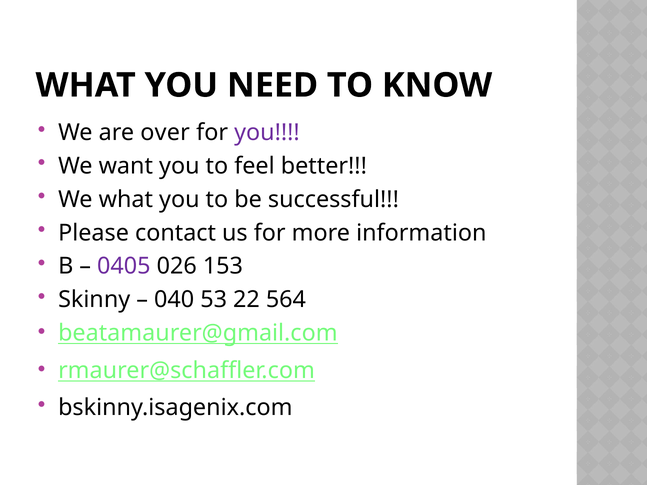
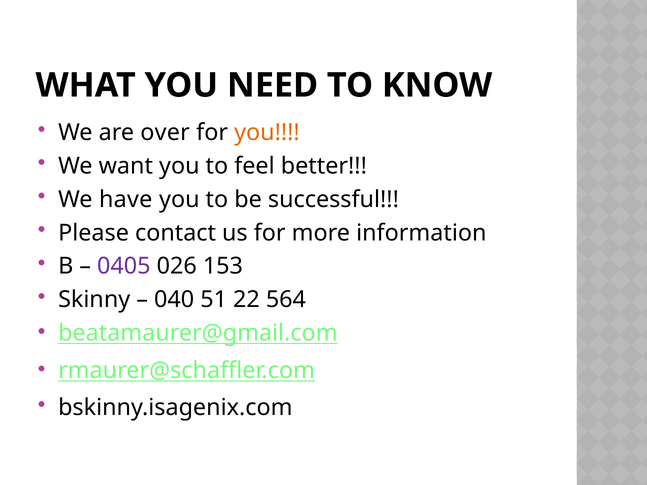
you colour: purple -> orange (267, 133)
We what: what -> have (126, 200)
53: 53 -> 51 (214, 300)
